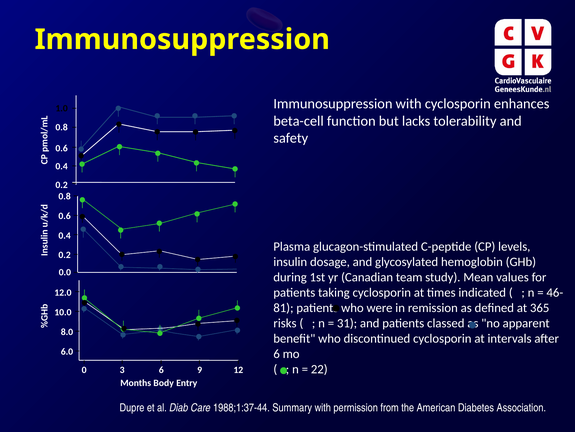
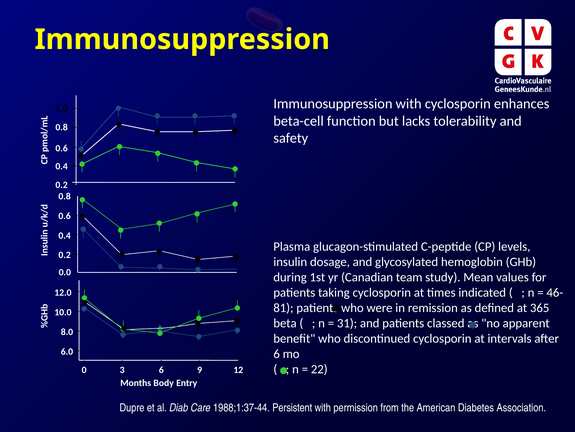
risks: risks -> beta (285, 323)
Summary: Summary -> Persistent (292, 407)
